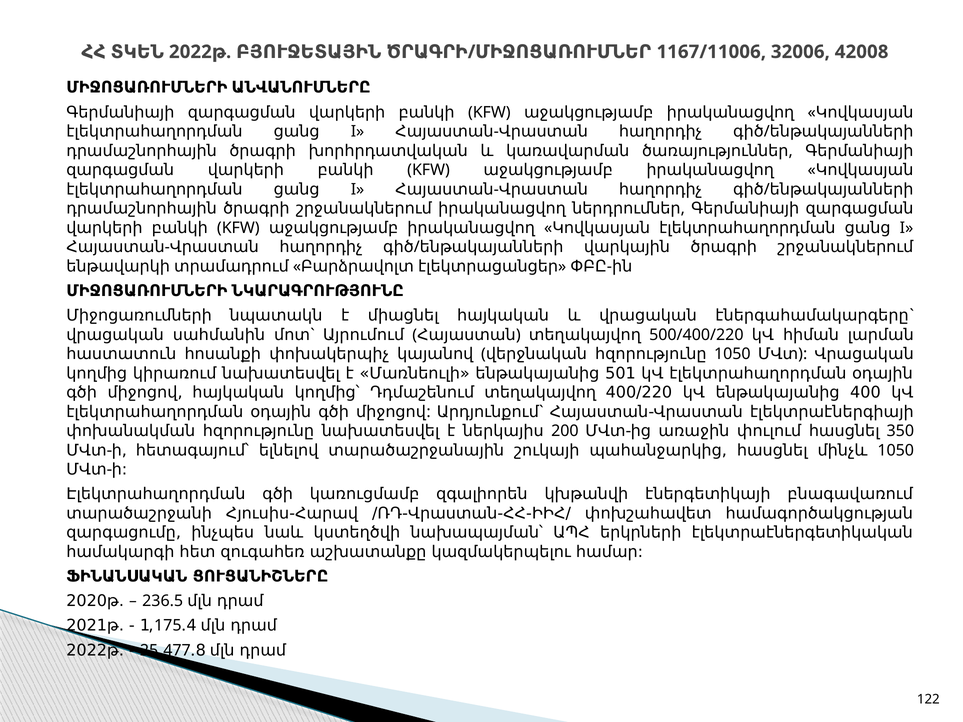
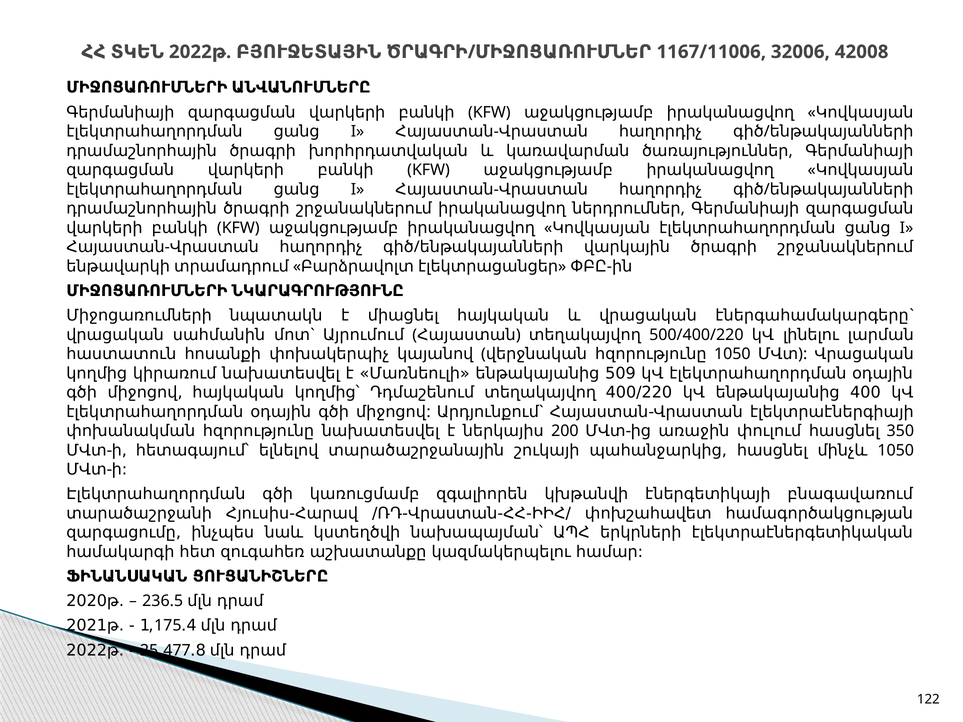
հիման: հիման -> լինելու (811, 335)
501: 501 -> 509 (620, 373)
